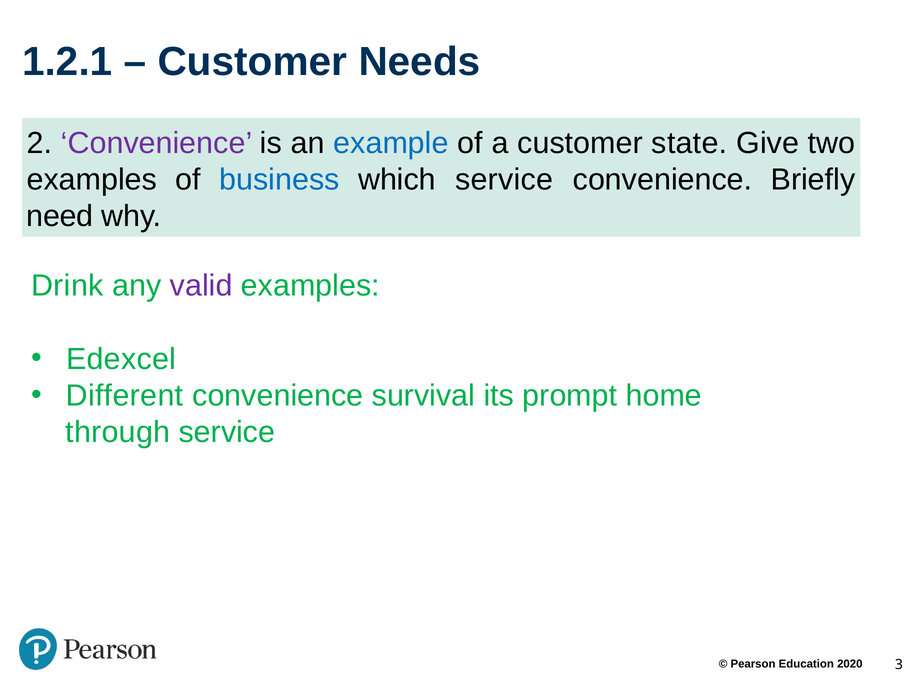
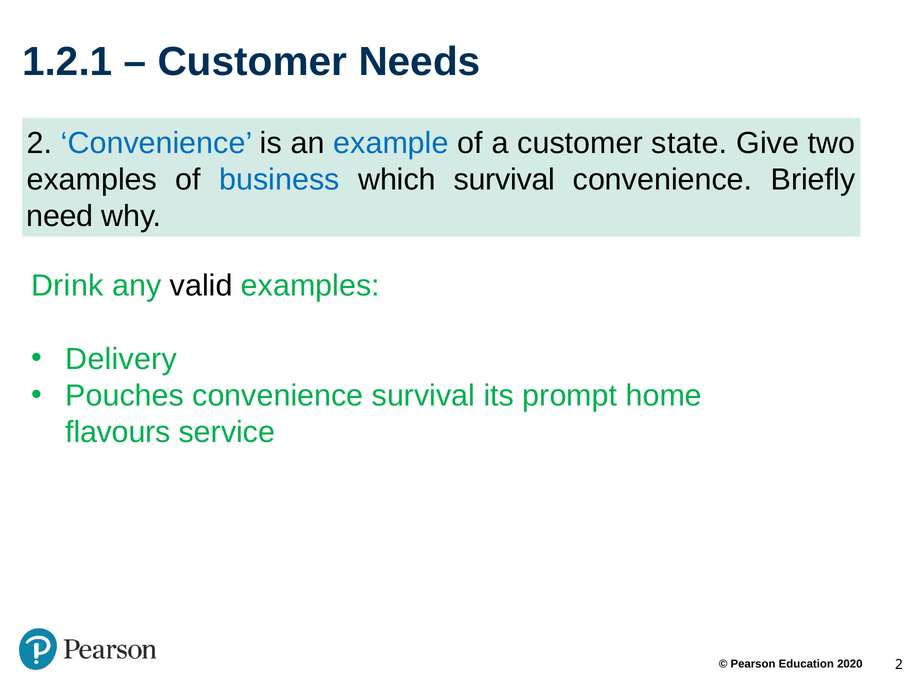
Convenience colour: purple -> blue (157, 143)
which service: service -> survival (504, 179)
valid colour: purple -> black (201, 286)
Edexcel: Edexcel -> Delivery (121, 359)
Different: Different -> Pouches (125, 395)
through: through -> flavours (118, 432)
3: 3 -> 2 (899, 664)
